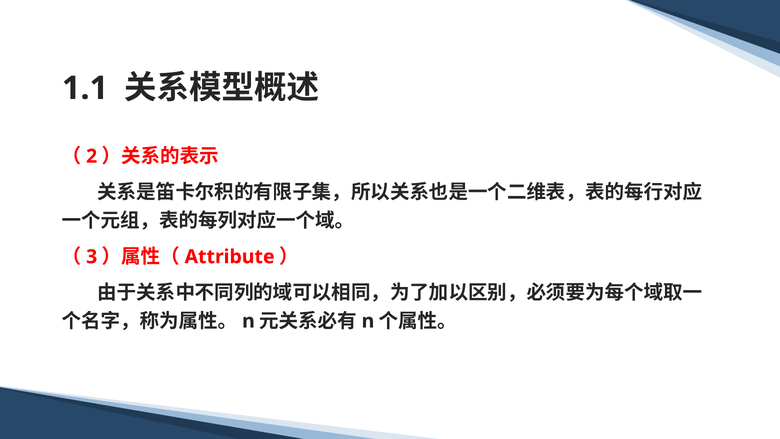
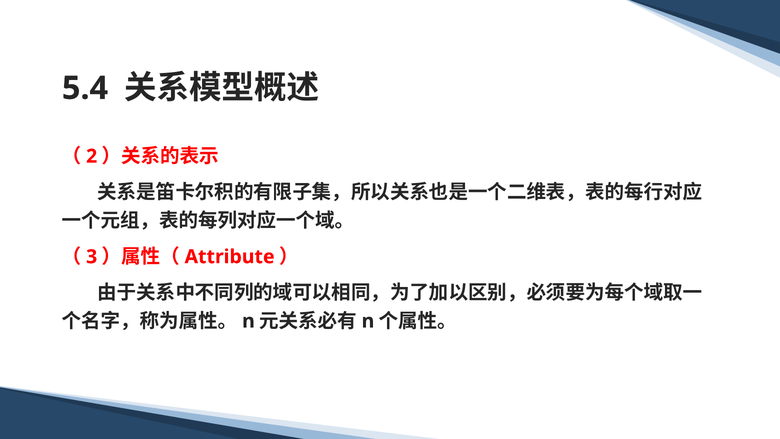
1.1: 1.1 -> 5.4 (85, 88)
